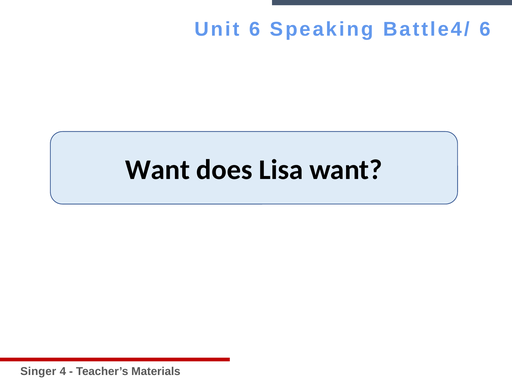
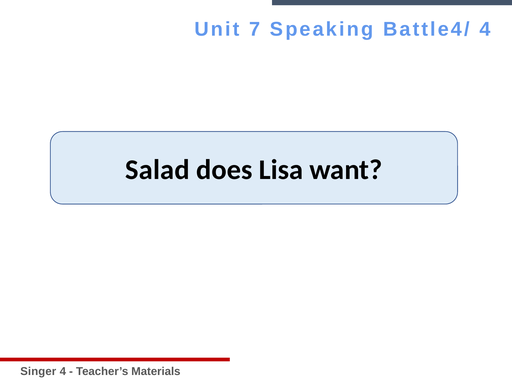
Unit 6: 6 -> 7 (255, 29)
Battle4/ 6: 6 -> 4 (485, 29)
Want: Want -> Salad (157, 170)
